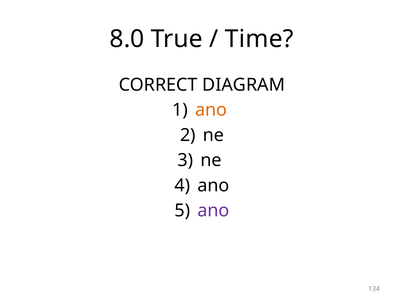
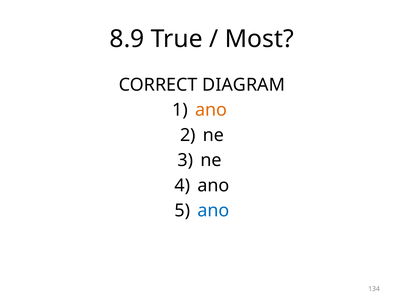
8.0: 8.0 -> 8.9 (127, 39)
Time: Time -> Most (259, 39)
ano colour: purple -> blue (213, 211)
